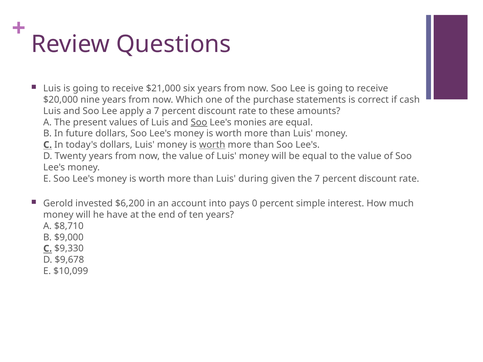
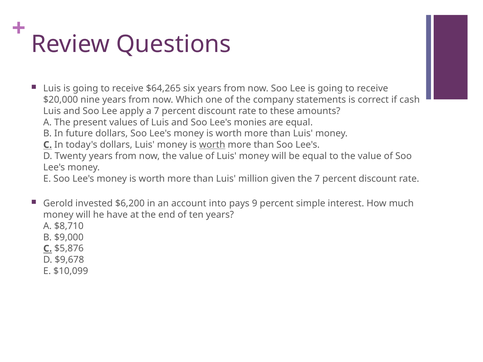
$21,000: $21,000 -> $64,265 (163, 88)
purchase: purchase -> company (273, 100)
Soo underline: present -> none (199, 122)
during: during -> million (253, 179)
0: 0 -> 9 (255, 204)
$9,330: $9,330 -> $5,876 (69, 249)
